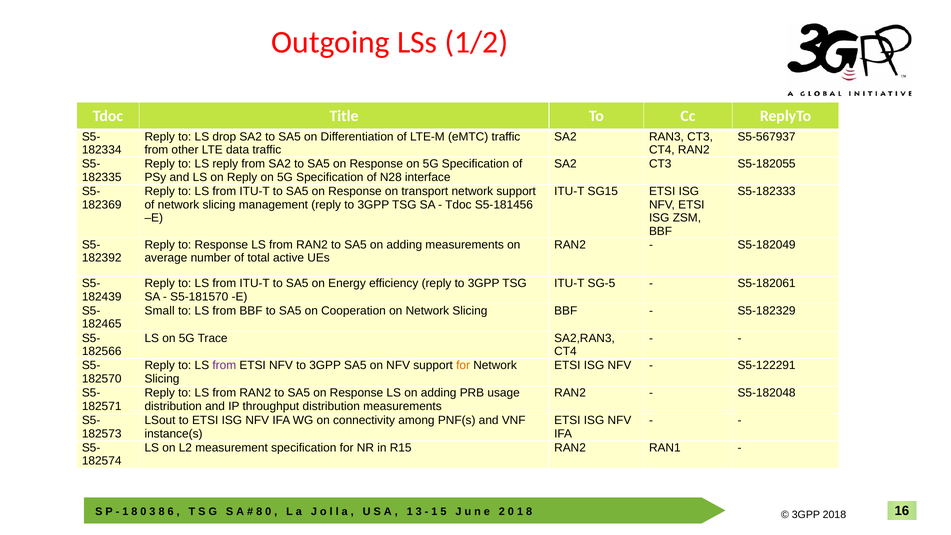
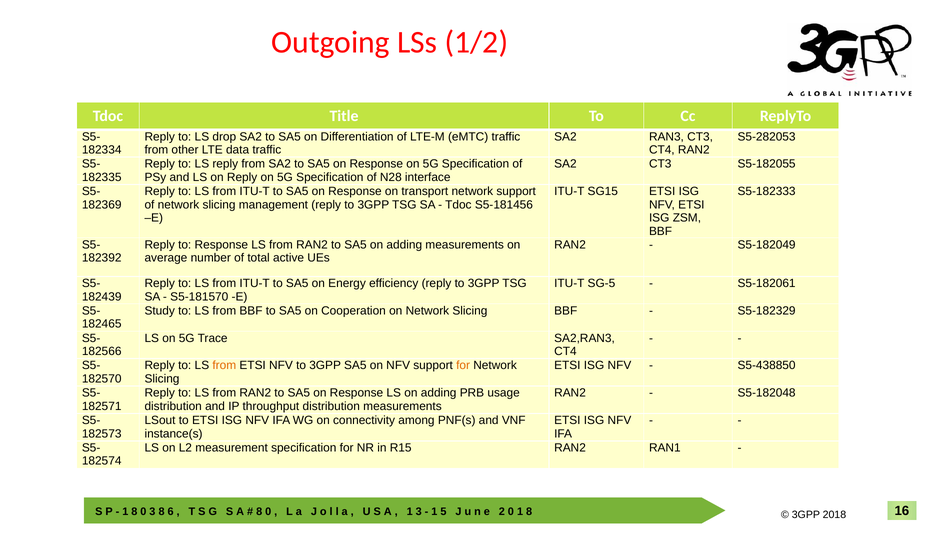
S5-567937: S5-567937 -> S5-282053 (767, 137)
Small: Small -> Study (160, 311)
from colour: purple -> orange (224, 365)
S5-122291: S5-122291 -> S5-438850 (767, 365)
